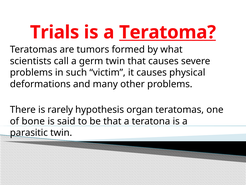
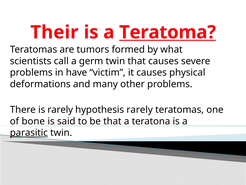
Trials: Trials -> Their (54, 32)
such: such -> have (77, 72)
hypothesis organ: organ -> rarely (140, 109)
parasitic underline: none -> present (29, 132)
